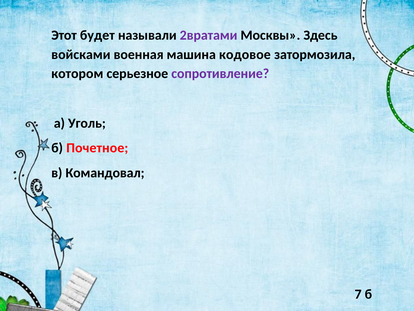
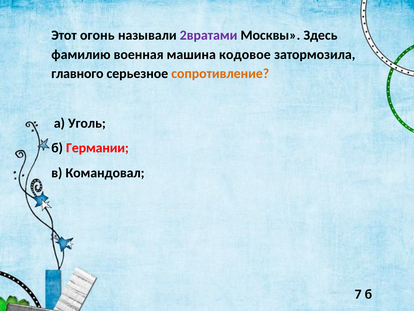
будет: будет -> огонь (97, 35)
войсками: войсками -> фамилию (81, 54)
котором: котором -> главного (77, 73)
сопротивление colour: purple -> orange (220, 73)
Почетное: Почетное -> Германии (97, 148)
